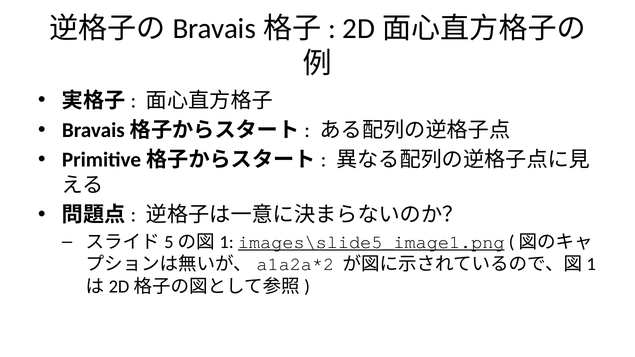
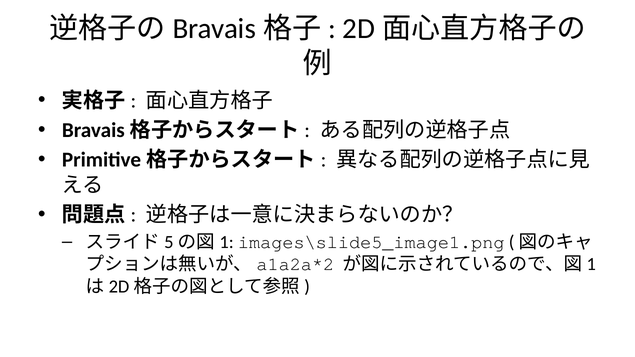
images\slide5_image1.png underline: present -> none (371, 242)
